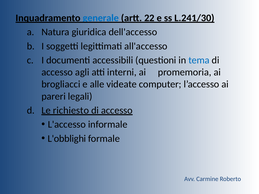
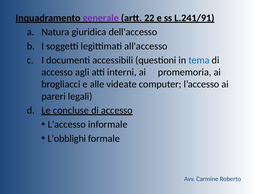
generale colour: blue -> purple (101, 18)
L.241/30: L.241/30 -> L.241/91 (194, 18)
richiesto: richiesto -> concluse (71, 111)
